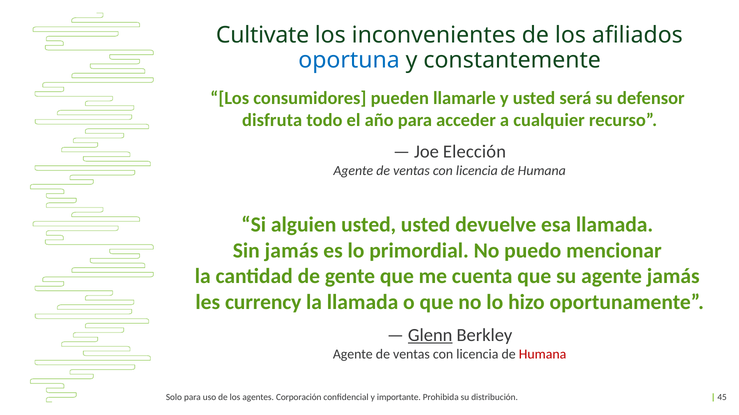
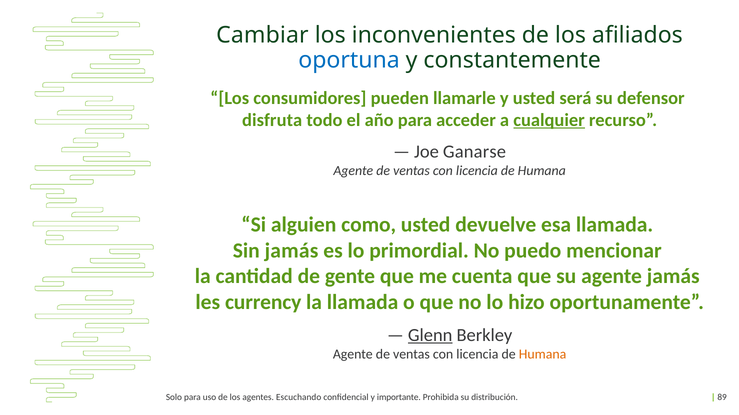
Cultivate: Cultivate -> Cambiar (262, 35)
cualquier underline: none -> present (549, 120)
Elección: Elección -> Ganarse (474, 152)
alguien usted: usted -> como (369, 225)
Humana colour: red -> orange (543, 355)
Corporación: Corporación -> Escuchando (299, 398)
45: 45 -> 89 (722, 398)
